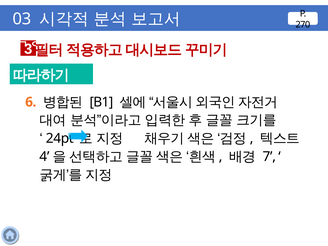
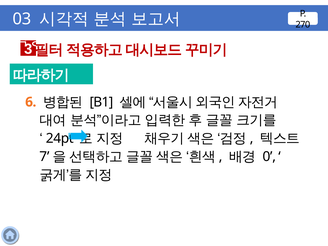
4: 4 -> 7 (44, 157)
7: 7 -> 0 (269, 157)
